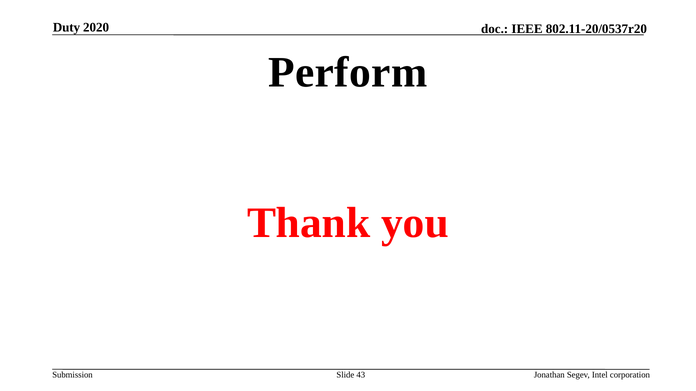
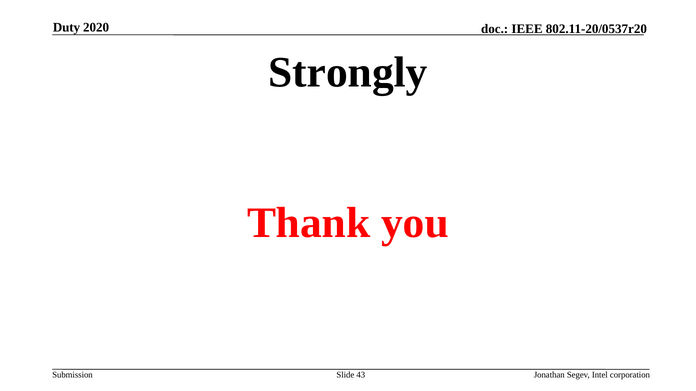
Perform: Perform -> Strongly (348, 73)
